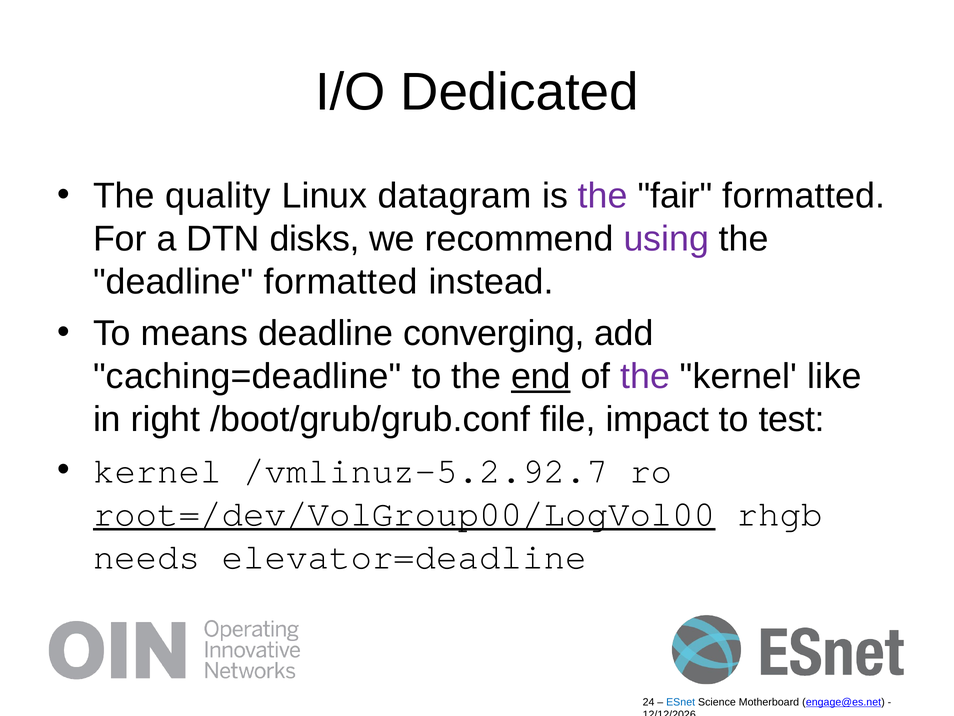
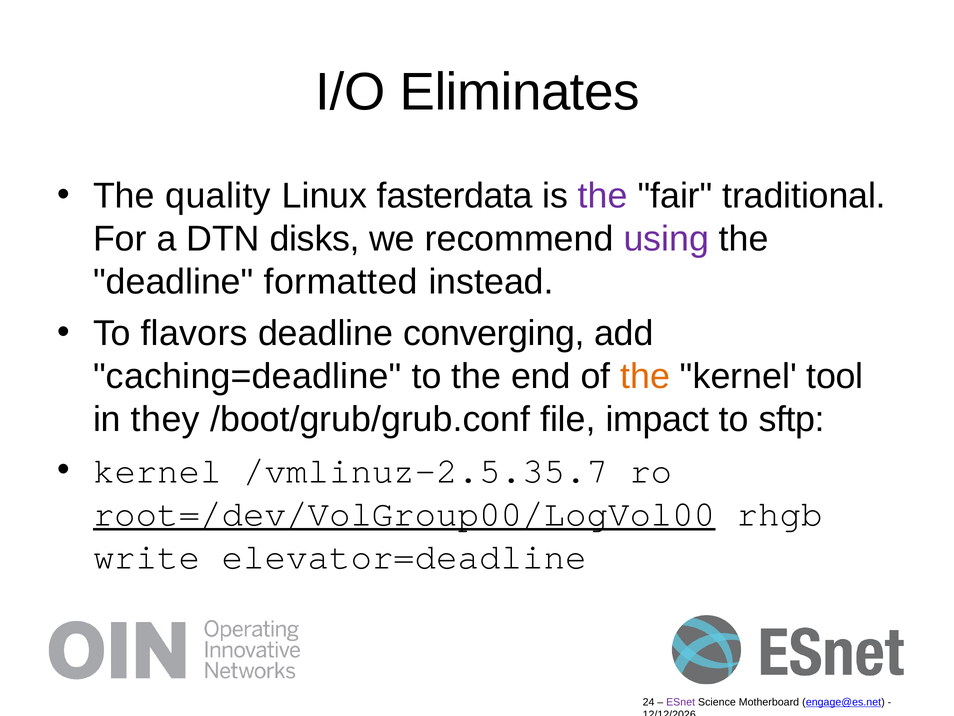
Dedicated: Dedicated -> Eliminates (520, 92)
datagram: datagram -> fasterdata (455, 196)
fair formatted: formatted -> traditional (804, 196)
means: means -> flavors (194, 333)
end underline: present -> none (541, 376)
the colour: purple -> orange (645, 376)
like: like -> tool (835, 376)
right: right -> they (165, 419)
test: test -> sftp (792, 419)
/vmlinuz-5.2.92.7: /vmlinuz-5.2.92.7 -> /vmlinuz-2.5.35.7 (426, 470)
needs: needs -> write (147, 556)
ESnet colour: blue -> purple (681, 702)
